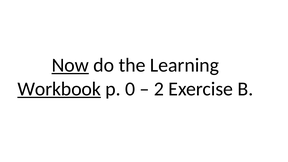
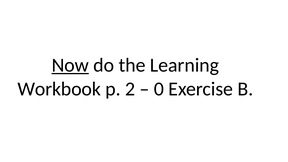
Workbook underline: present -> none (59, 89)
0: 0 -> 2 (130, 89)
2: 2 -> 0 (159, 89)
